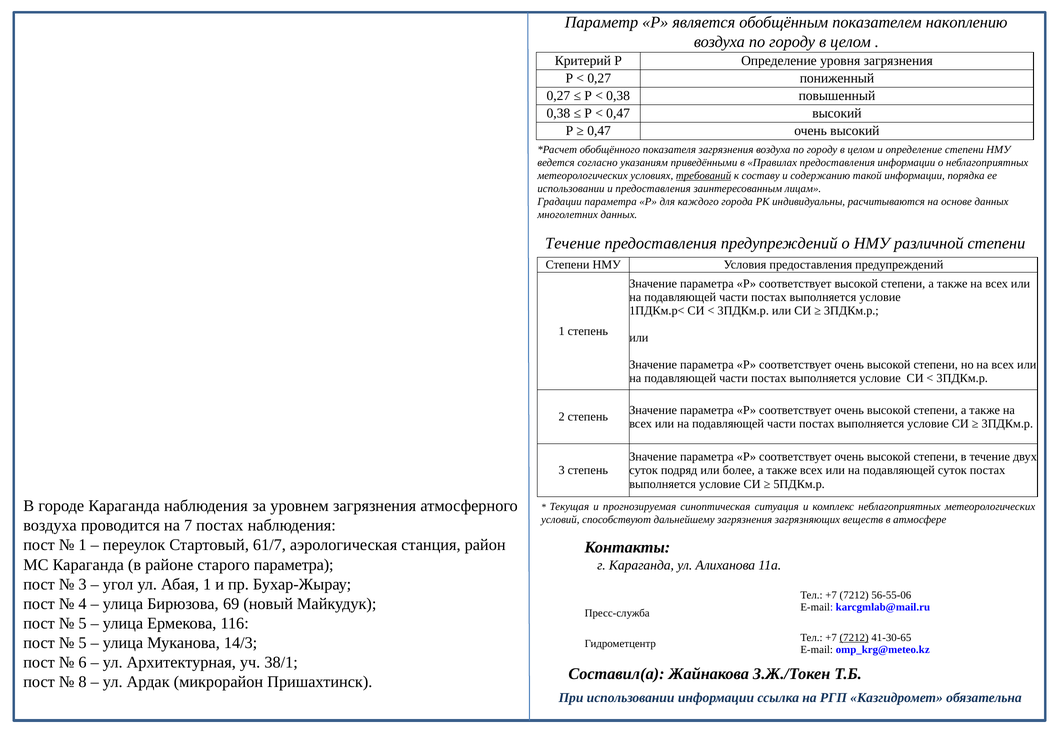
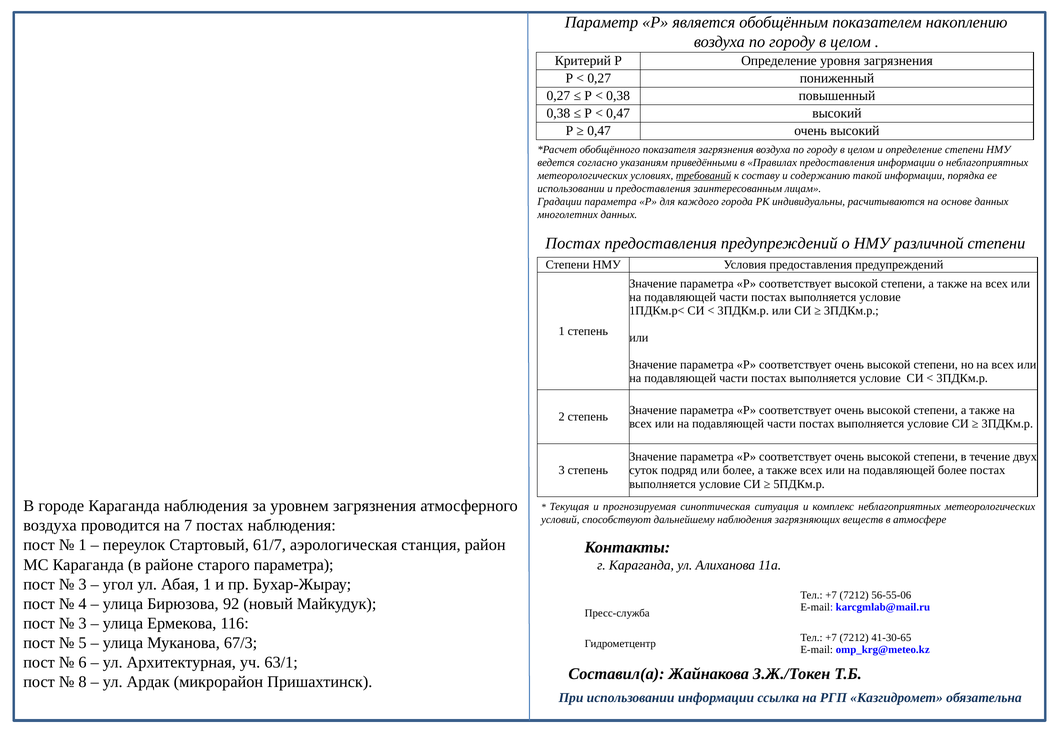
Течение: Течение -> Постах (573, 244)
подавляющей суток: суток -> более (952, 471)
дальнейшему загрязнения: загрязнения -> наблюдения (745, 520)
69: 69 -> 92 (231, 604)
5: 5 -> 3 (83, 623)
7212 underline: present -> none (854, 638)
14/3: 14/3 -> 67/3 (241, 643)
38/1: 38/1 -> 63/1 (281, 663)
